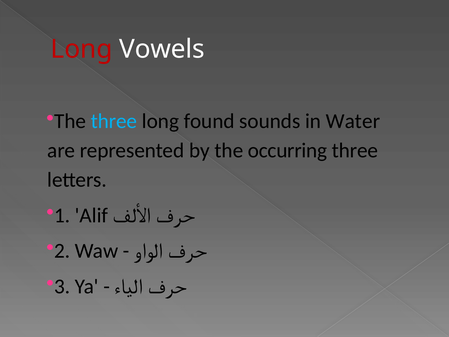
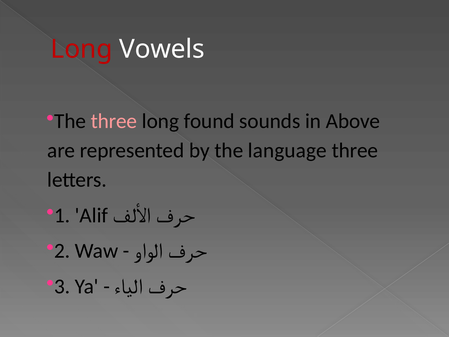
three colour: light blue -> pink (114, 121)
Water: Water -> Above (353, 121)
occurring: occurring -> language (287, 150)
